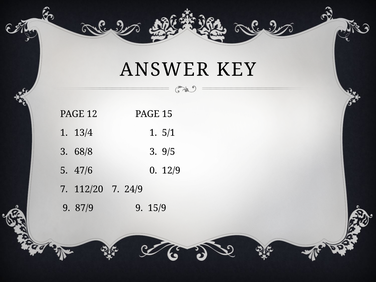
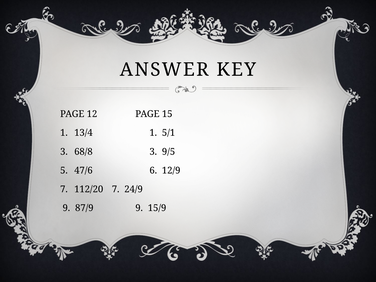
0: 0 -> 6 (153, 170)
